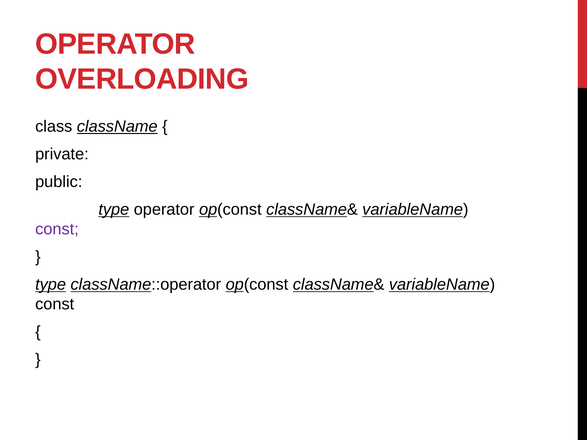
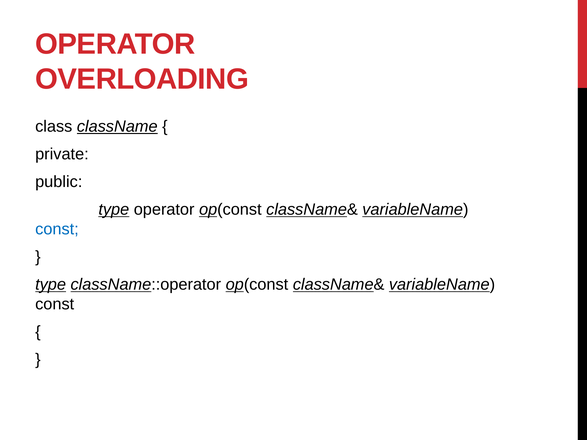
const colour: purple -> blue (57, 229)
